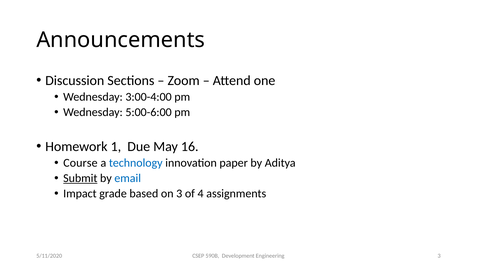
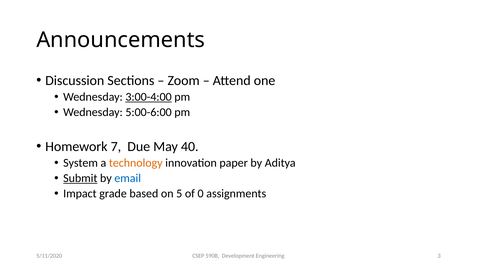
3:00-4:00 underline: none -> present (149, 97)
1: 1 -> 7 (116, 147)
16: 16 -> 40 (190, 147)
Course: Course -> System (81, 163)
technology colour: blue -> orange (136, 163)
on 3: 3 -> 5 (179, 194)
4: 4 -> 0 (201, 194)
